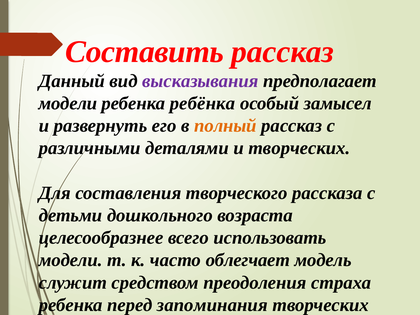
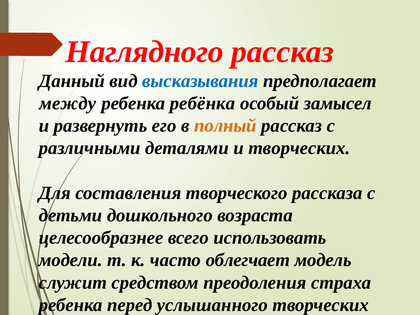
Составить: Составить -> Наглядного (145, 52)
высказывания colour: purple -> blue (200, 81)
модели: модели -> между (68, 103)
запоминания: запоминания -> услышанного (212, 305)
